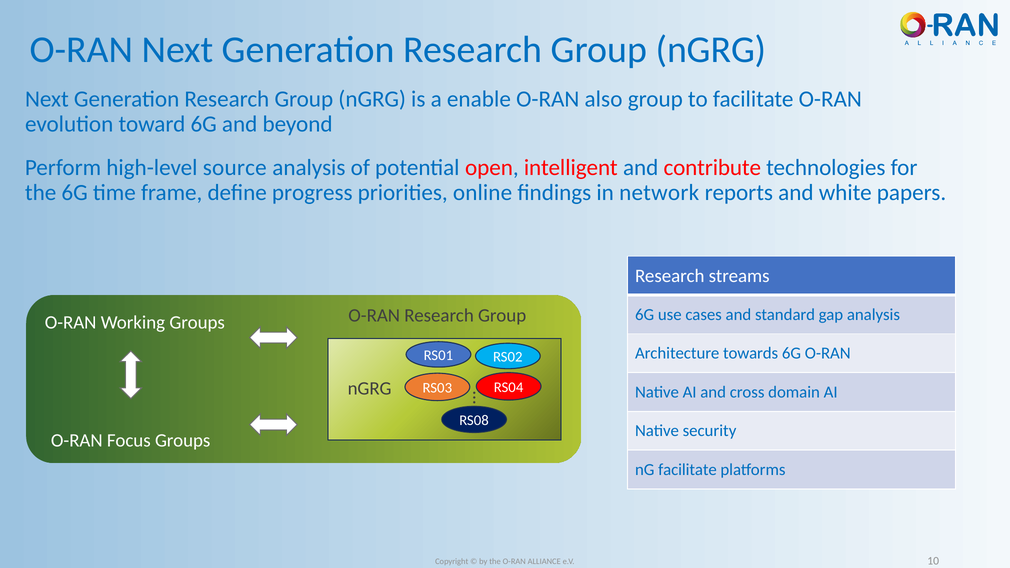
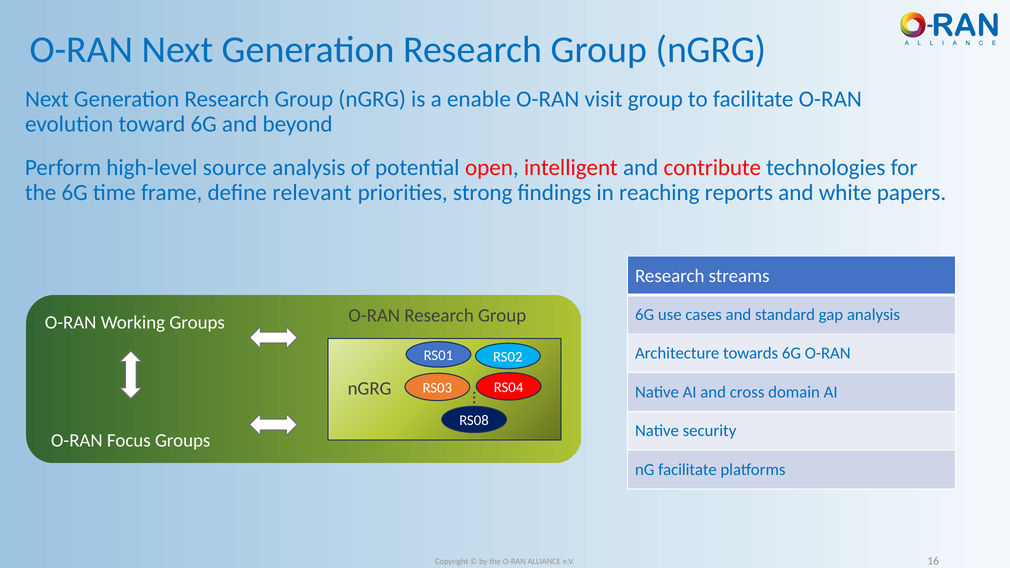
also: also -> visit (604, 99)
progress: progress -> relevant (312, 193)
online: online -> strong (483, 193)
network: network -> reaching (659, 193)
10: 10 -> 16 (933, 561)
